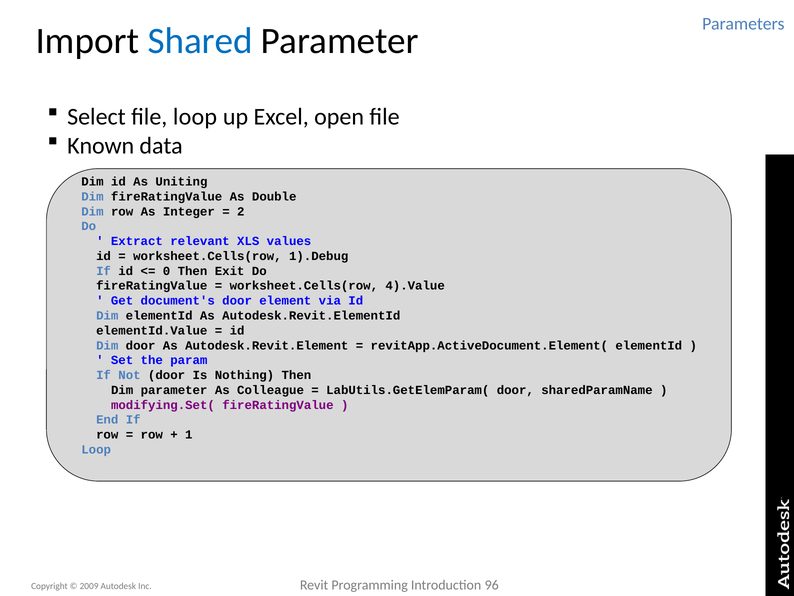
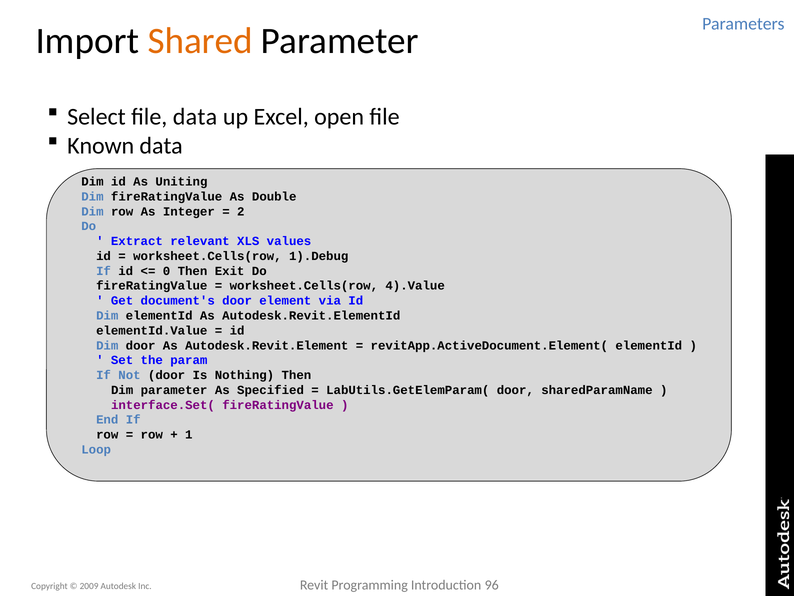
Shared colour: blue -> orange (200, 41)
file loop: loop -> data (195, 117)
Colleague: Colleague -> Specified (271, 390)
modifying.Set(: modifying.Set( -> interface.Set( (163, 405)
